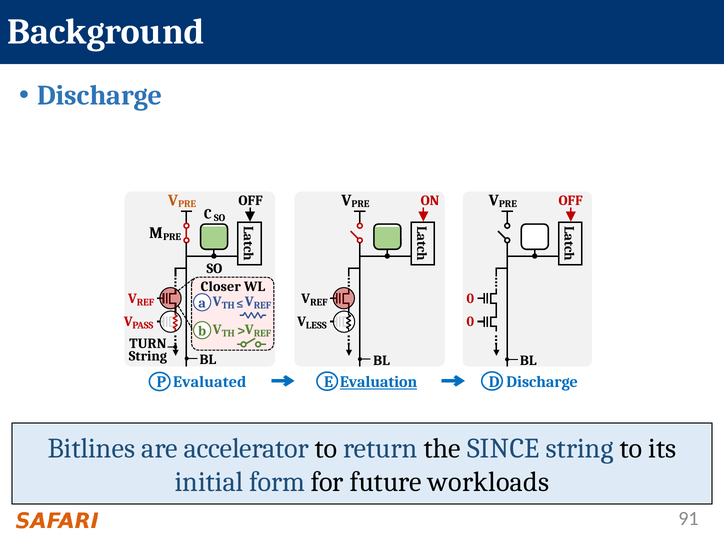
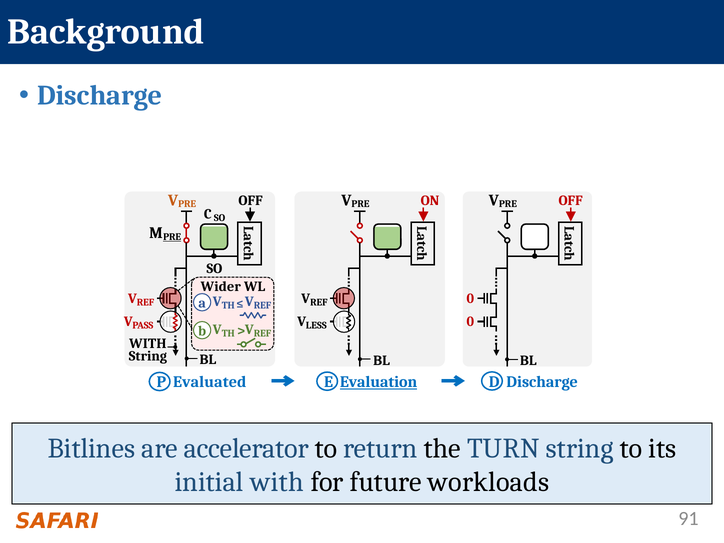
PRE underline: none -> present (172, 237)
Closer: Closer -> Wider (221, 286)
TURN: TURN -> WITH (148, 344)
SINCE: SINCE -> TURN (503, 448)
initial form: form -> with (277, 482)
